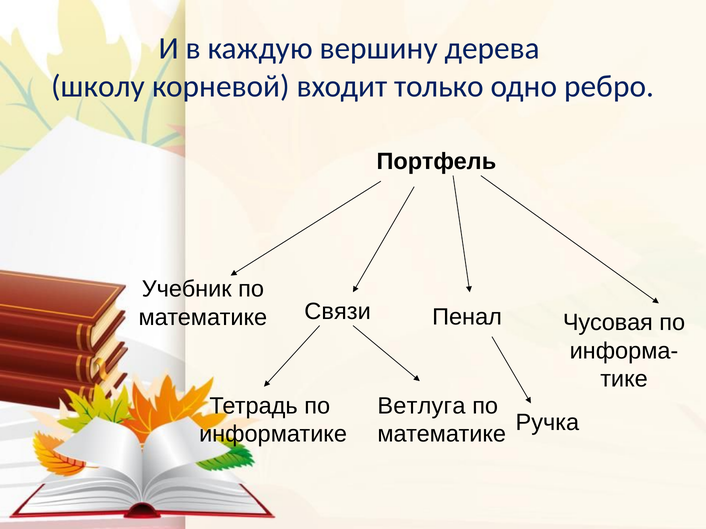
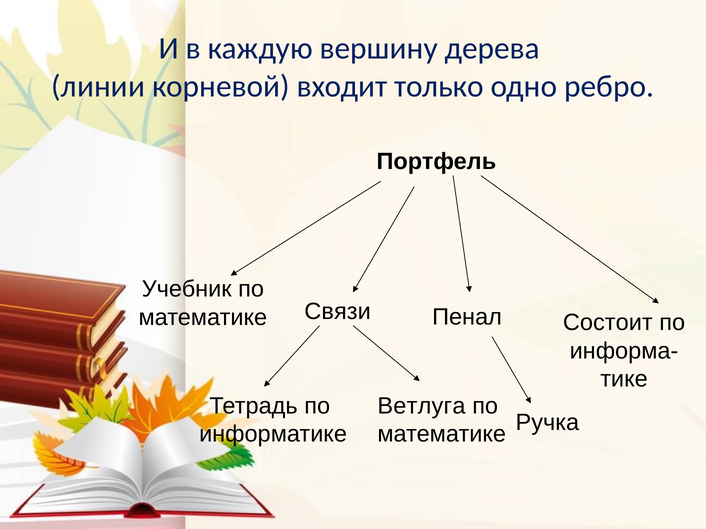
школу: школу -> линии (98, 86)
Чусовая: Чусовая -> Состоит (608, 323)
